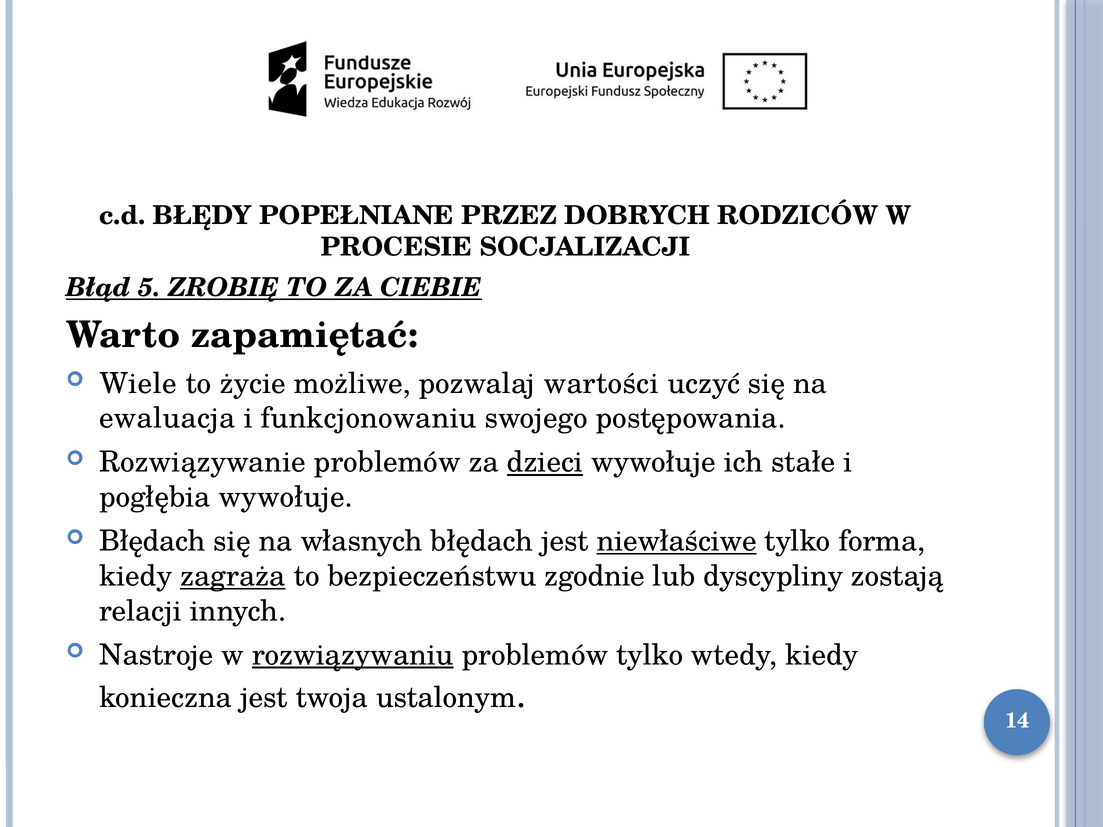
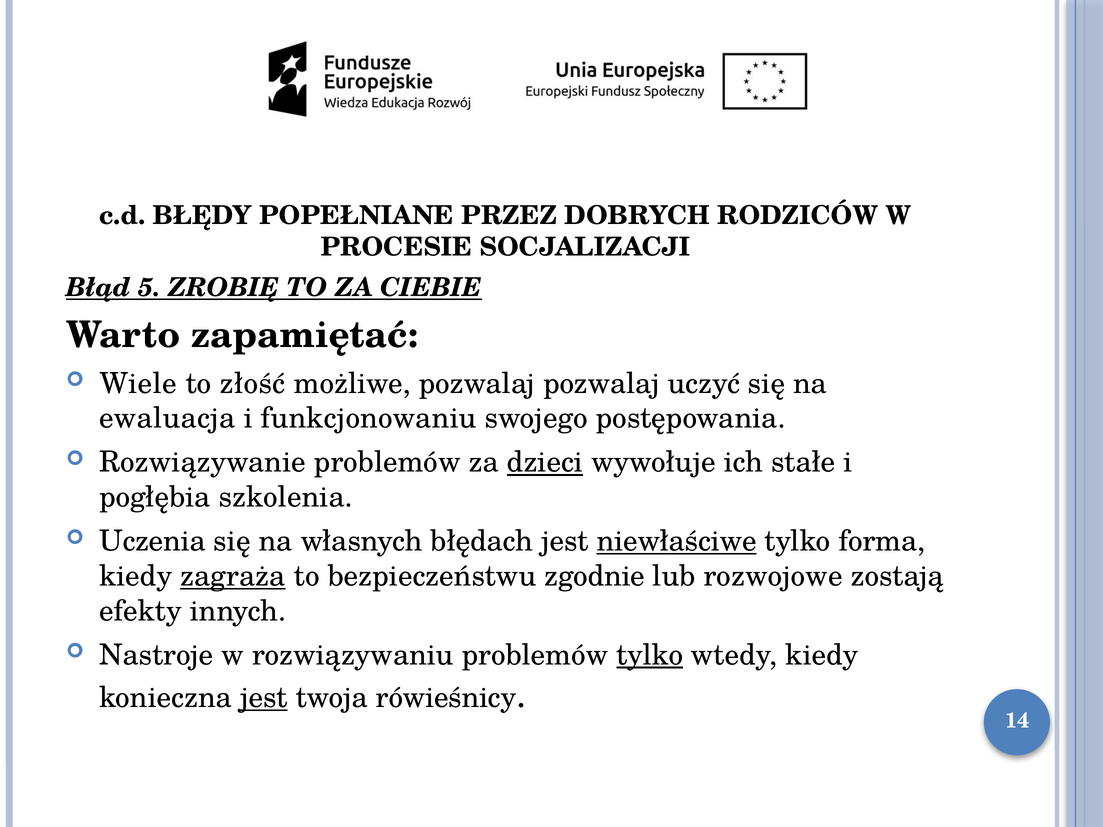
życie: życie -> złość (253, 384)
pozwalaj wartości: wartości -> pozwalaj (601, 384)
pogłębia wywołuje: wywołuje -> szkolenia (286, 497)
Błędach: Błędach -> Uczenia (152, 541)
dyscypliny: dyscypliny -> rozwojowe (773, 576)
relacji: relacji -> efekty (140, 611)
rozwiązywaniu underline: present -> none (353, 655)
tylko underline: none -> present (650, 655)
jest underline: none -> present (264, 698)
ustalonym: ustalonym -> rówieśnicy (446, 698)
